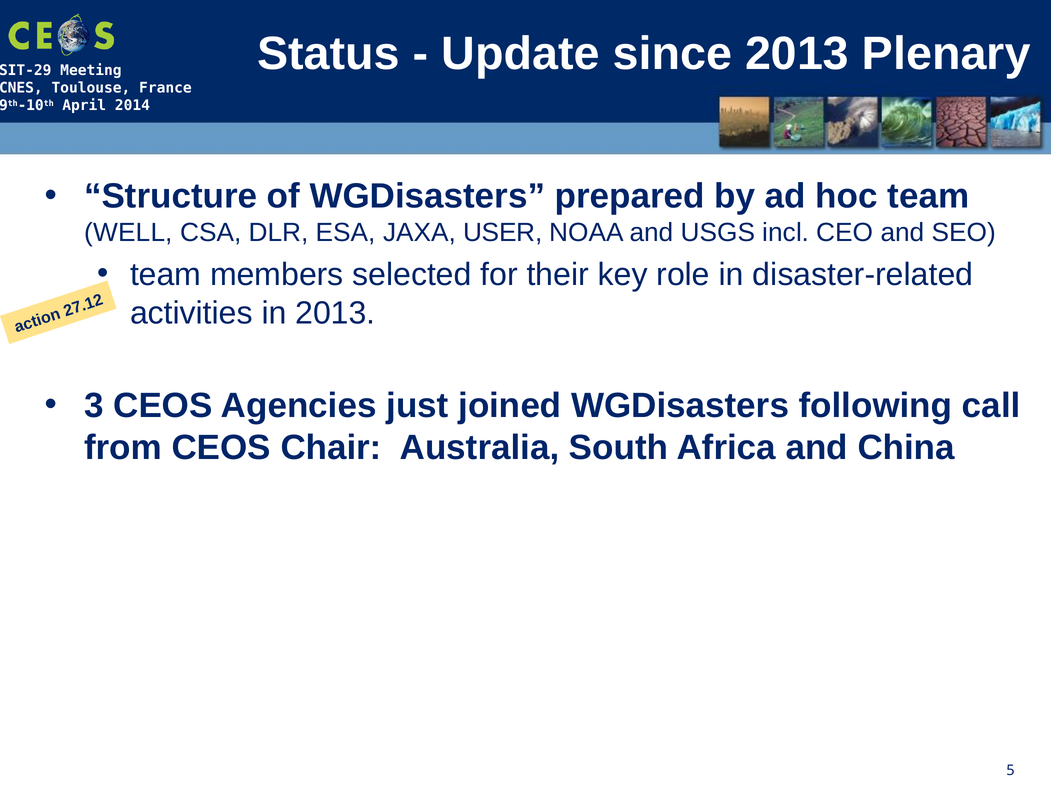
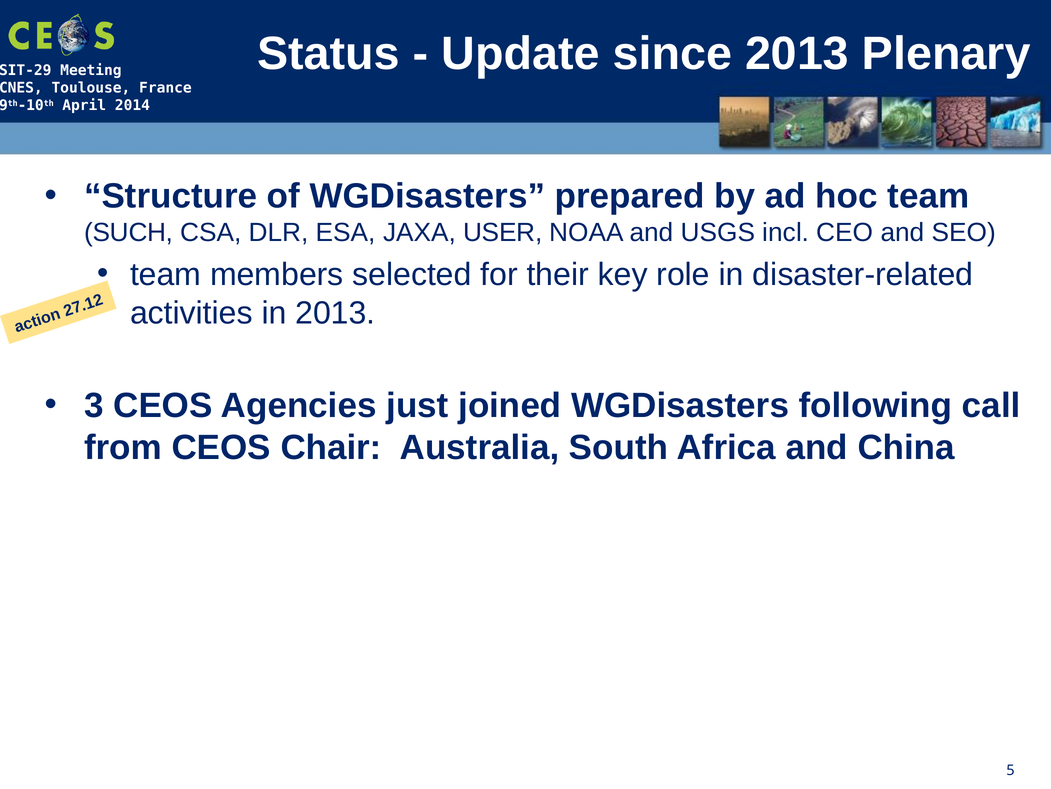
WELL: WELL -> SUCH (129, 232)
